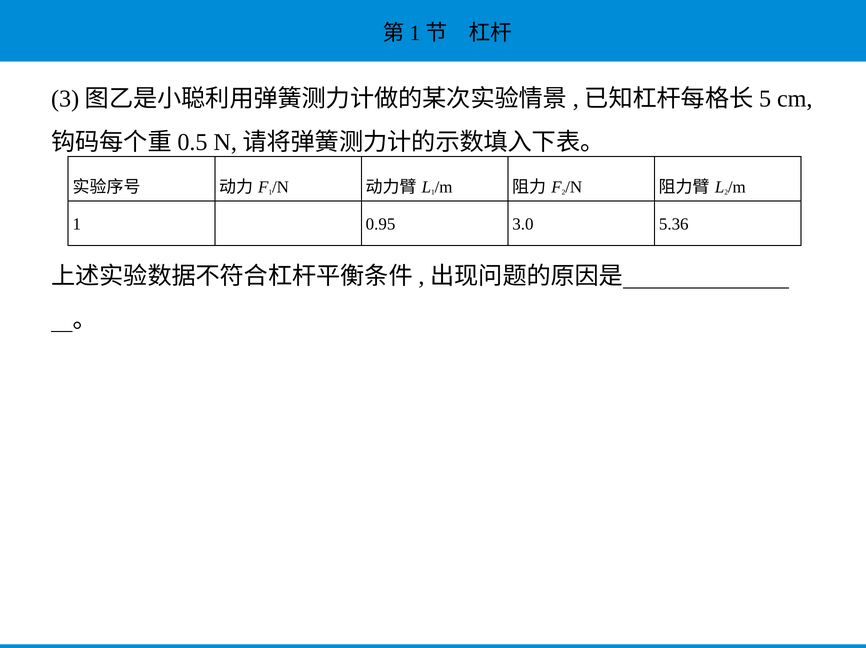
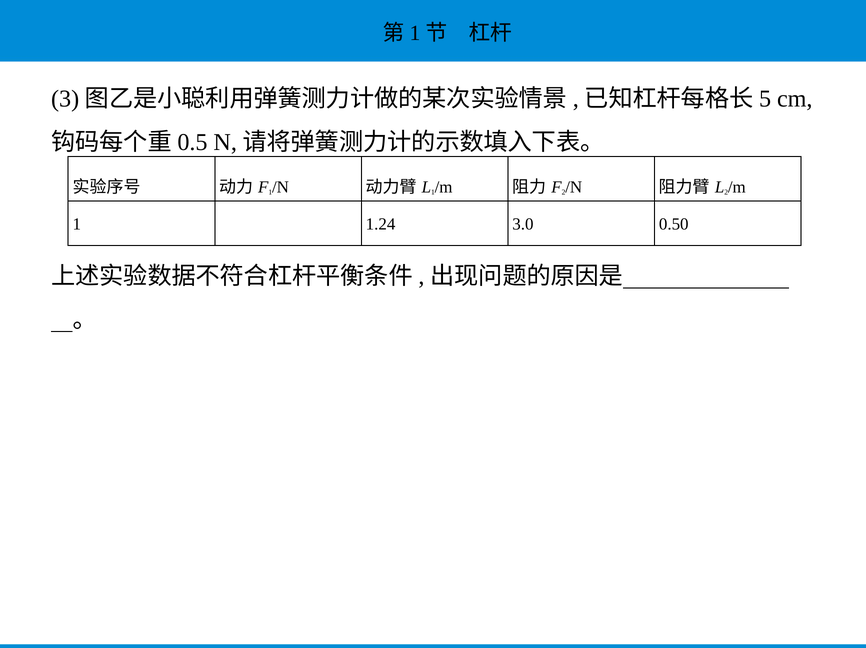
0.95: 0.95 -> 1.24 (381, 224)
5.36: 5.36 -> 0.50 (674, 224)
